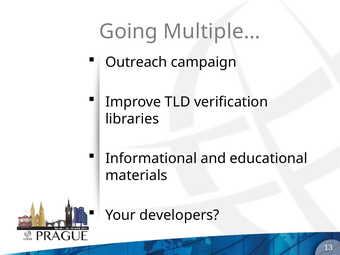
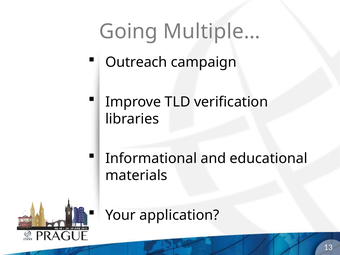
developers: developers -> application (179, 215)
